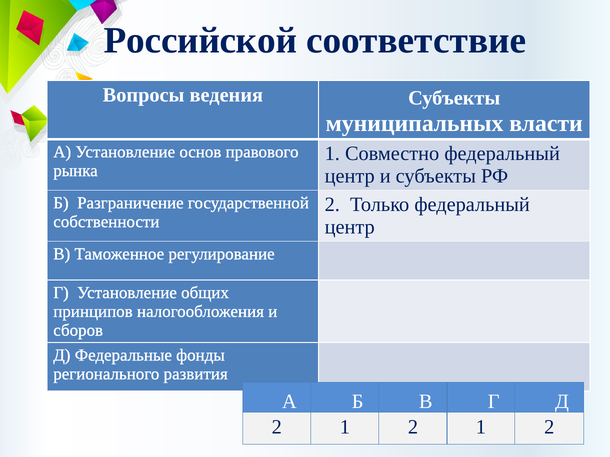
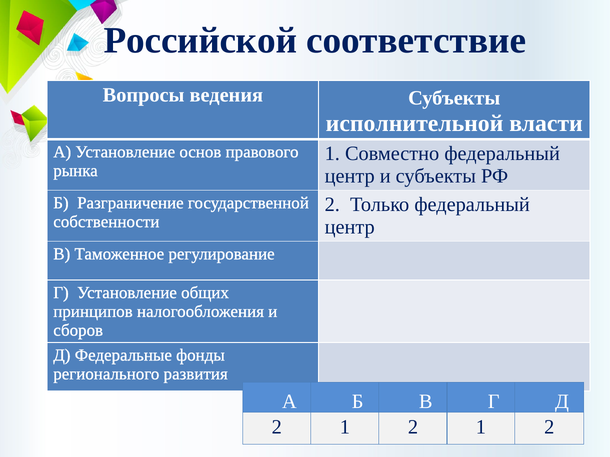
муниципальных: муниципальных -> исполнительной (415, 123)
